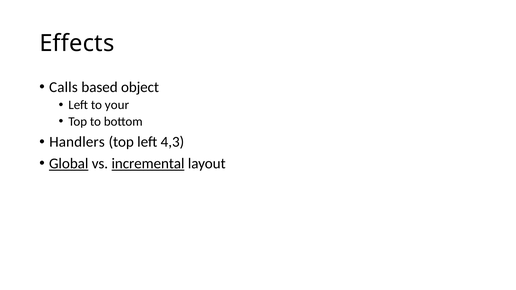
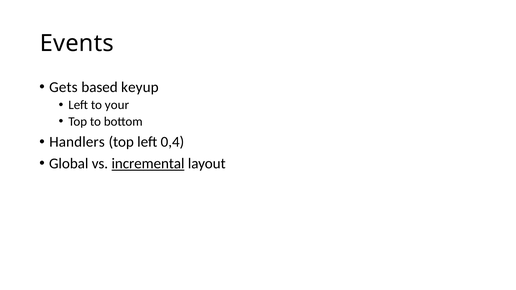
Effects: Effects -> Events (77, 43)
Calls: Calls -> Gets (63, 87)
object: object -> keyup (140, 87)
4,3: 4,3 -> 0,4 (172, 142)
Global underline: present -> none (69, 164)
